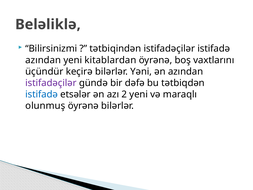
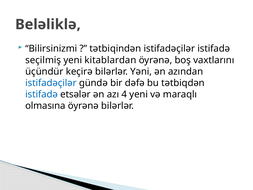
azından: azından -> seçilmiş (43, 60)
istifadəçilər colour: purple -> blue (51, 83)
2: 2 -> 4 (124, 94)
olunmuş: olunmuş -> olmasına (45, 106)
